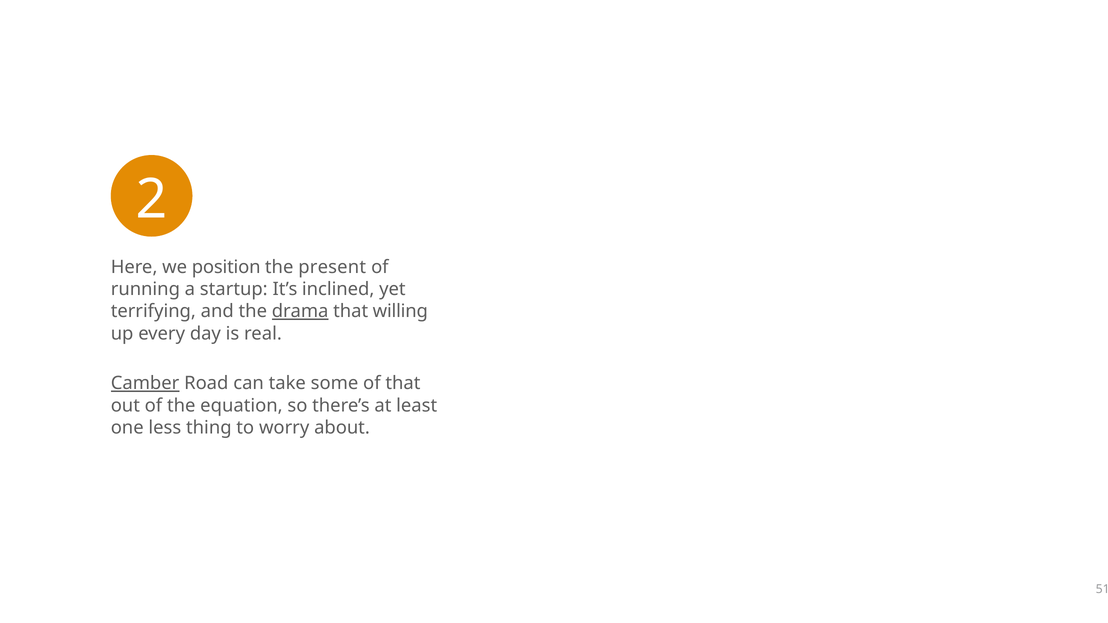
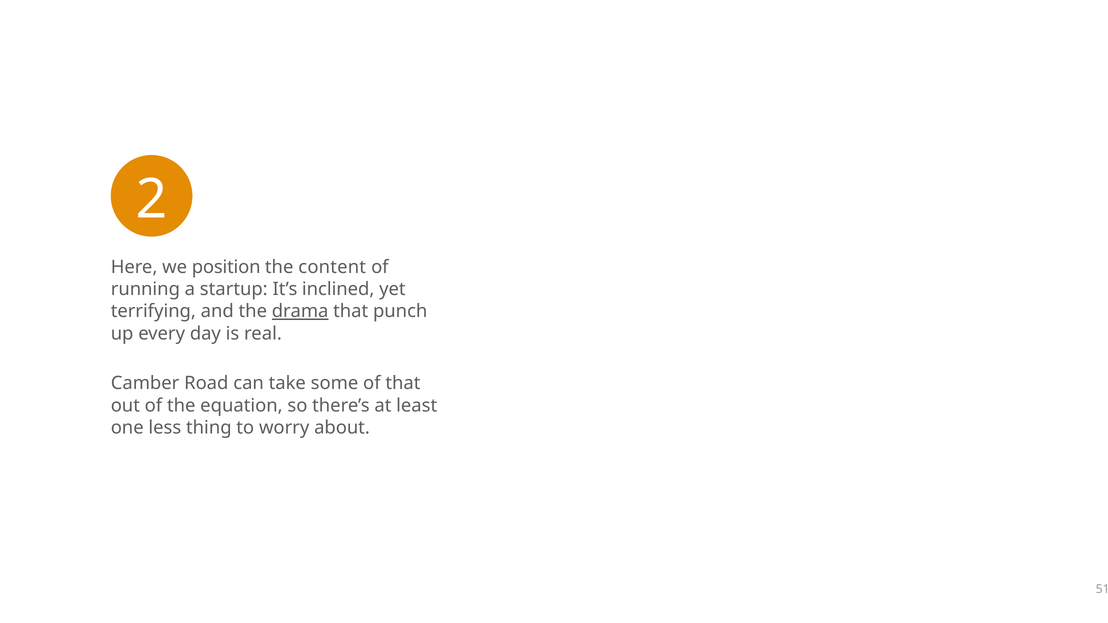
present: present -> content (332, 267)
willing: willing -> punch (400, 311)
Camber underline: present -> none (145, 383)
